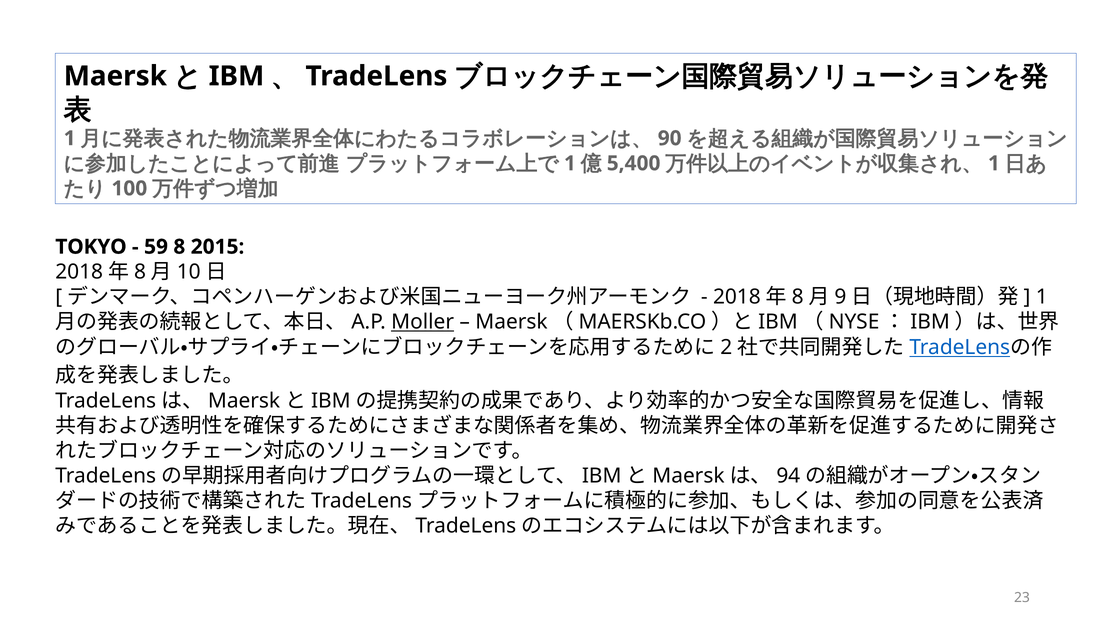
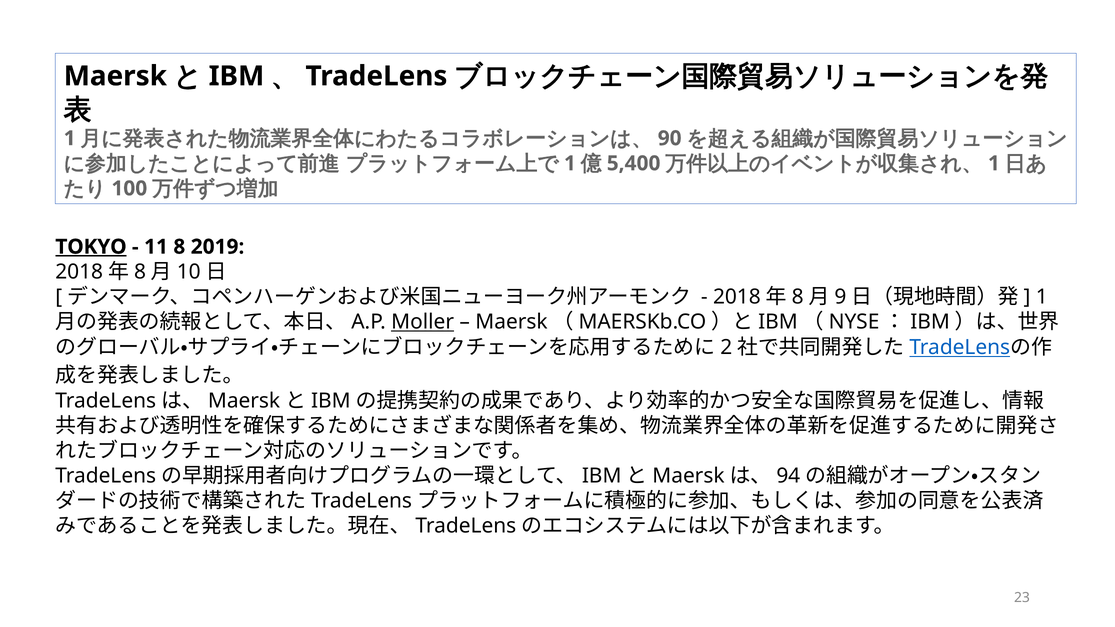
TOKYO underline: none -> present (91, 247)
59: 59 -> 11 (156, 247)
2015: 2015 -> 2019 (218, 247)
